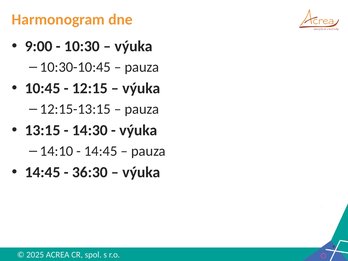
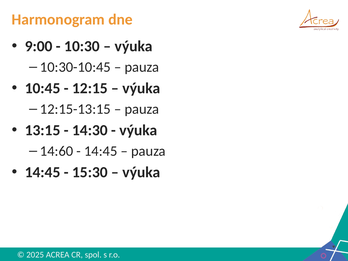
14:10: 14:10 -> 14:60 (57, 151)
36:30: 36:30 -> 15:30 (90, 172)
